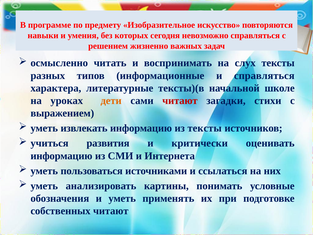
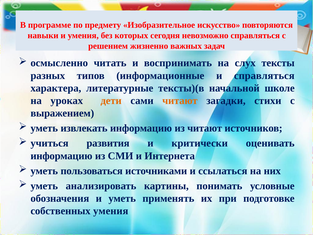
читают colour: red -> orange (180, 101)
из тексты: тексты -> читают (205, 128)
собственных читают: читают -> умения (111, 211)
